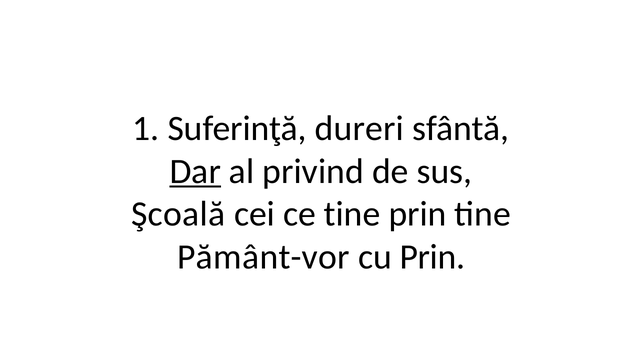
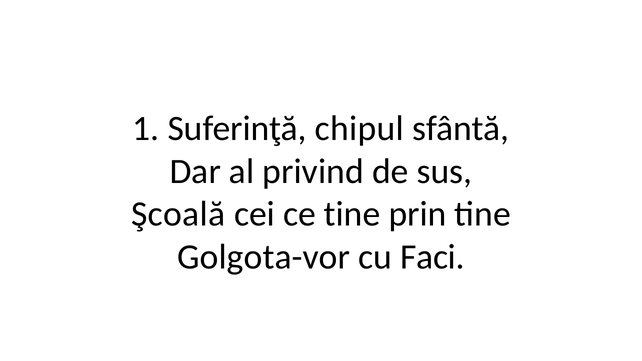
dureri: dureri -> chipul (359, 129)
Dar underline: present -> none (195, 171)
Pământ-vor: Pământ-vor -> Golgota-vor (264, 257)
cu Prin: Prin -> Faci (432, 257)
